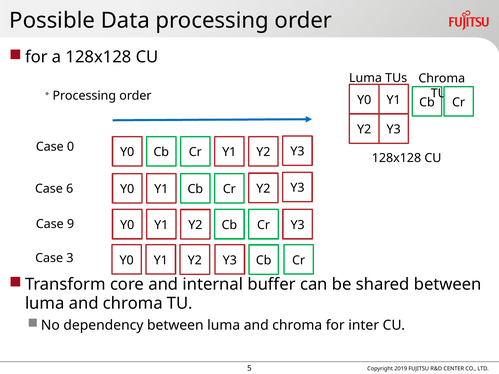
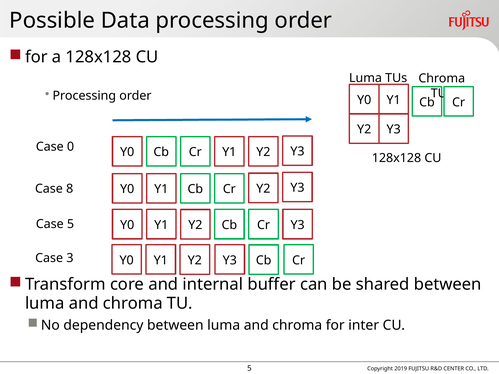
6: 6 -> 8 (70, 189)
Case 9: 9 -> 5 (71, 224)
